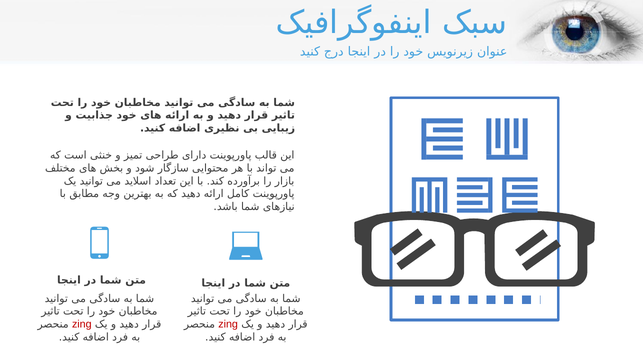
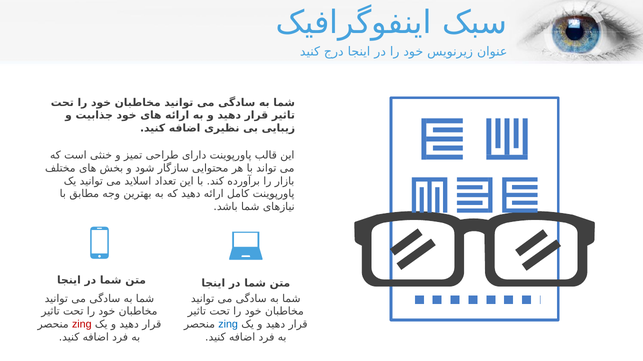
zing colour: red -> blue (228, 325)
